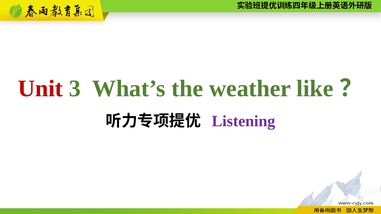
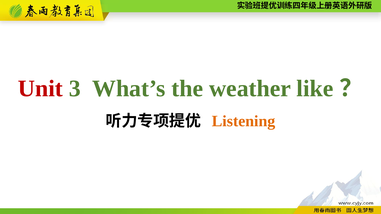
Listening colour: purple -> orange (244, 121)
